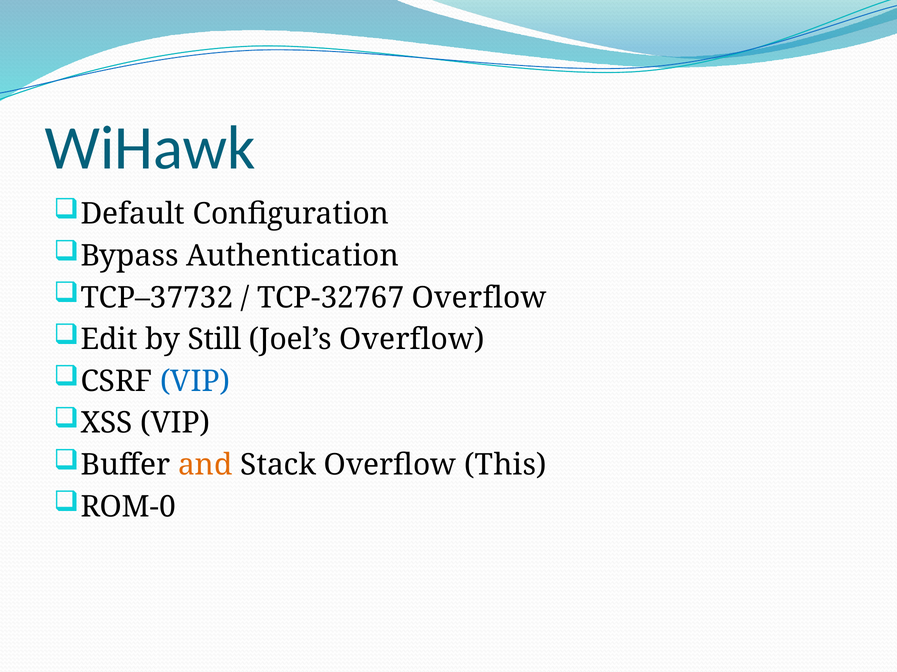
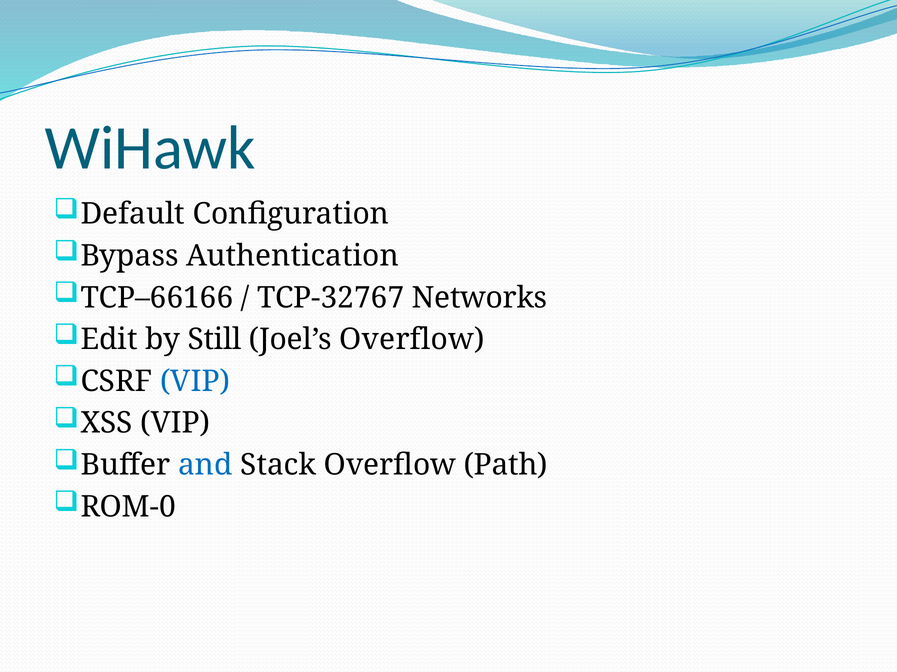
TCP–37732: TCP–37732 -> TCP–66166 (157, 298)
TCP-32767 Overflow: Overflow -> Networks (480, 298)
and colour: orange -> blue (205, 465)
This: This -> Path (506, 465)
